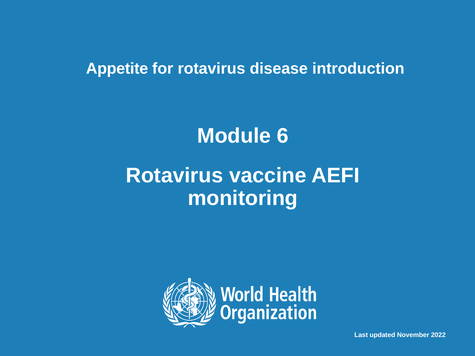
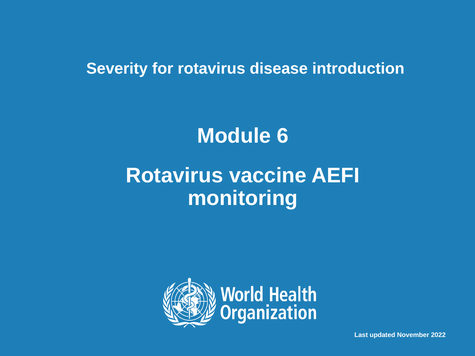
Appetite: Appetite -> Severity (117, 69)
